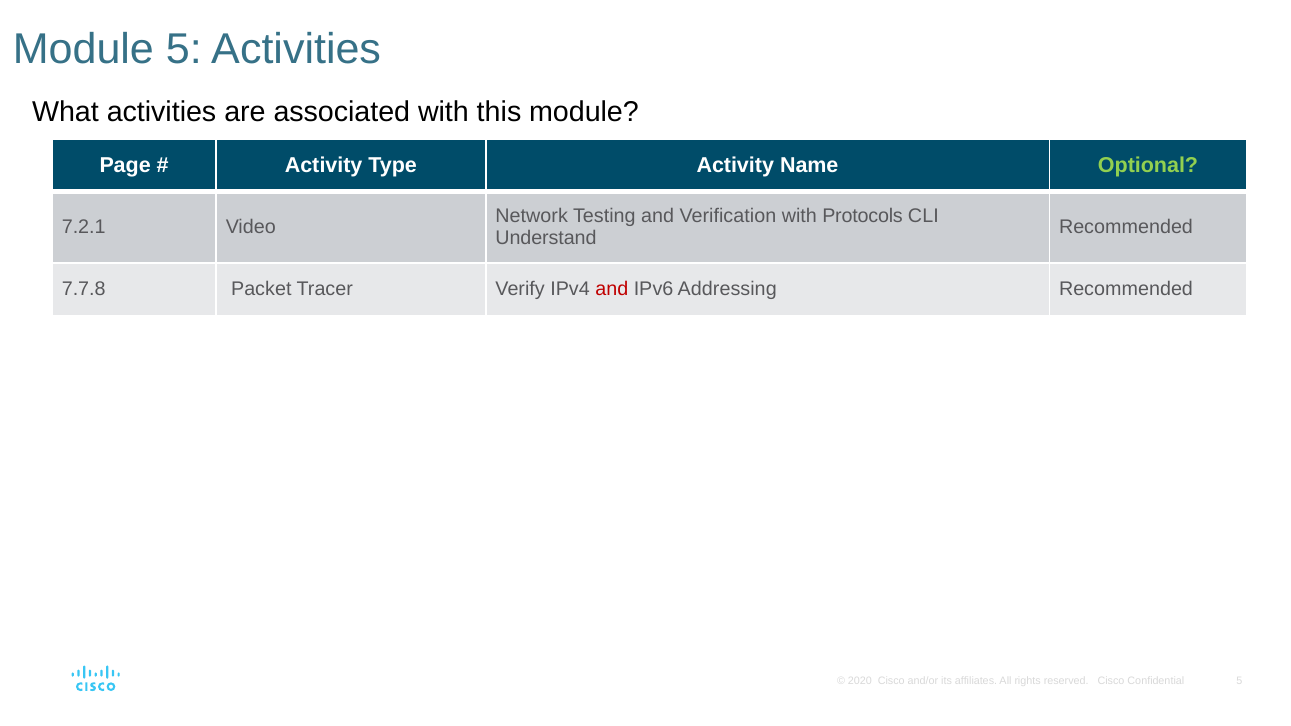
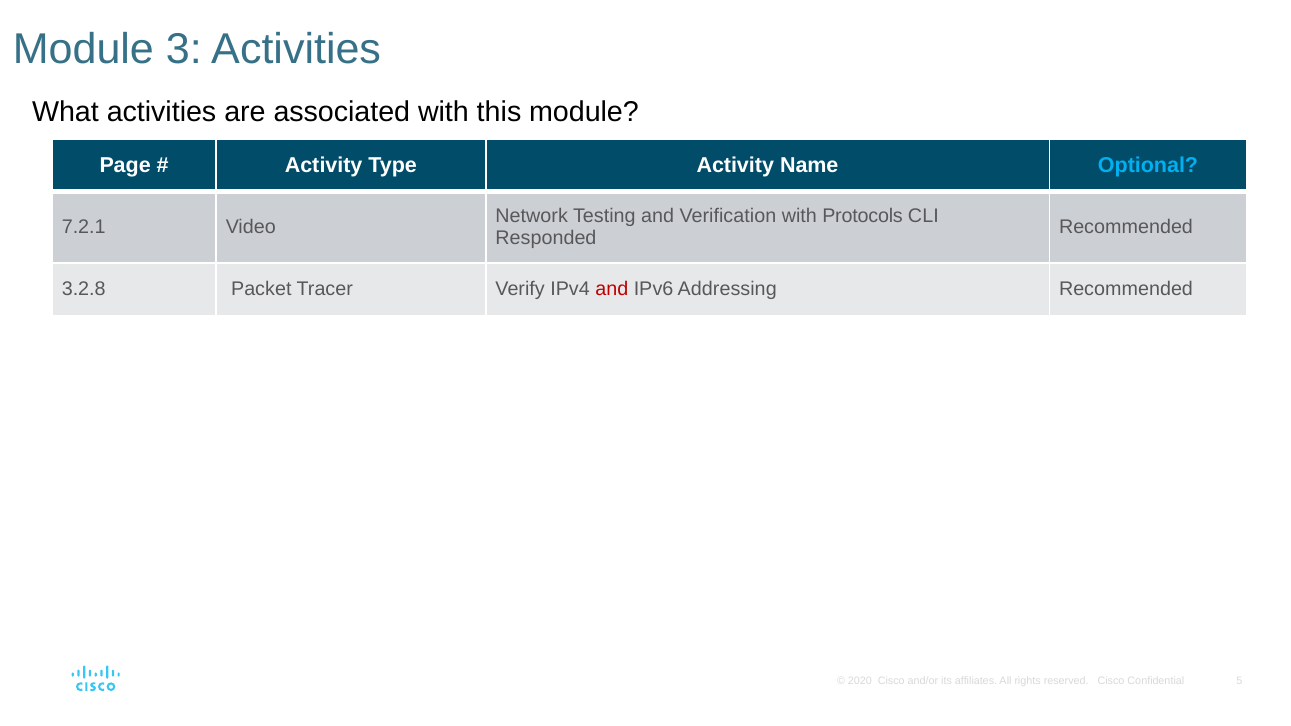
Module 5: 5 -> 3 (184, 49)
Optional colour: light green -> light blue (1148, 166)
Understand: Understand -> Responded (546, 238)
7.7.8: 7.7.8 -> 3.2.8 (84, 290)
